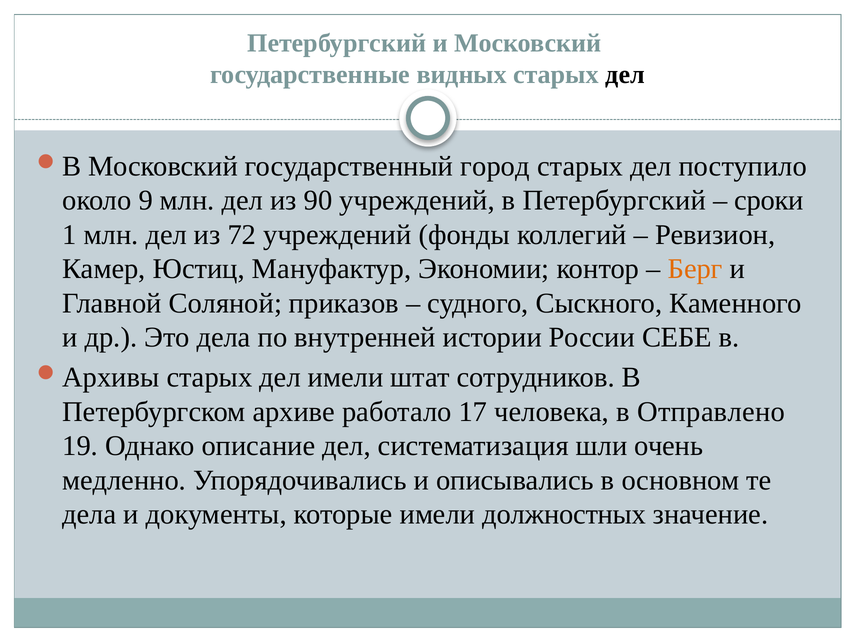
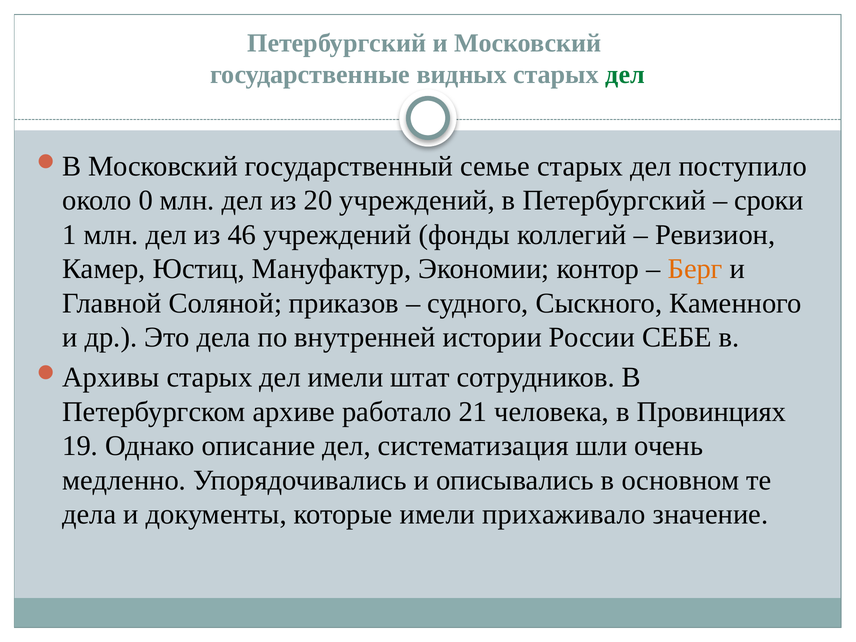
дел colour: black -> green (625, 74)
город: город -> семье (495, 166)
9: 9 -> 0 (146, 201)
90: 90 -> 20 (318, 201)
72: 72 -> 46 (242, 235)
17: 17 -> 21 (473, 412)
Отправлено: Отправлено -> Провинциях (711, 412)
должностных: должностных -> прихаживало (564, 514)
